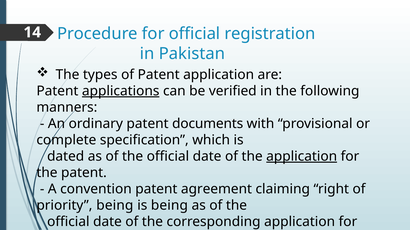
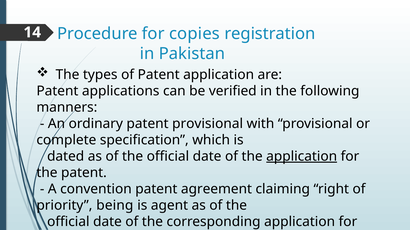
for official: official -> copies (194, 34)
applications underline: present -> none (121, 91)
patent documents: documents -> provisional (208, 124)
is being: being -> agent (169, 206)
